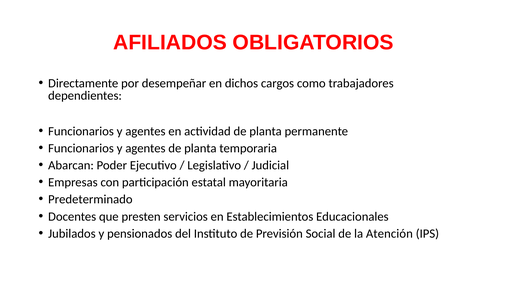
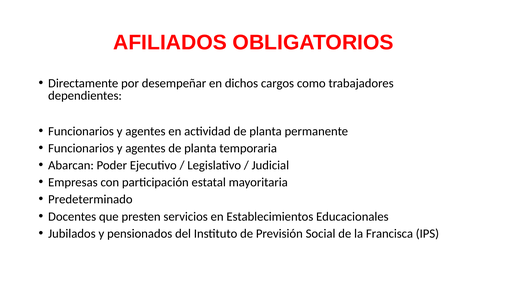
Atención: Atención -> Francisca (389, 234)
